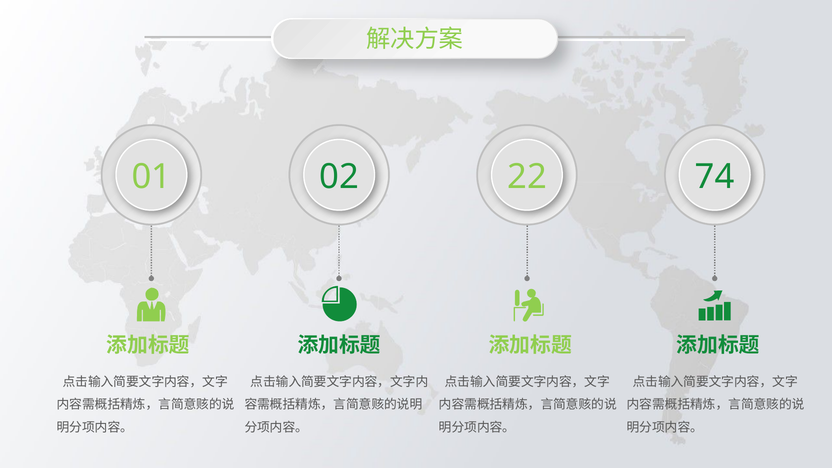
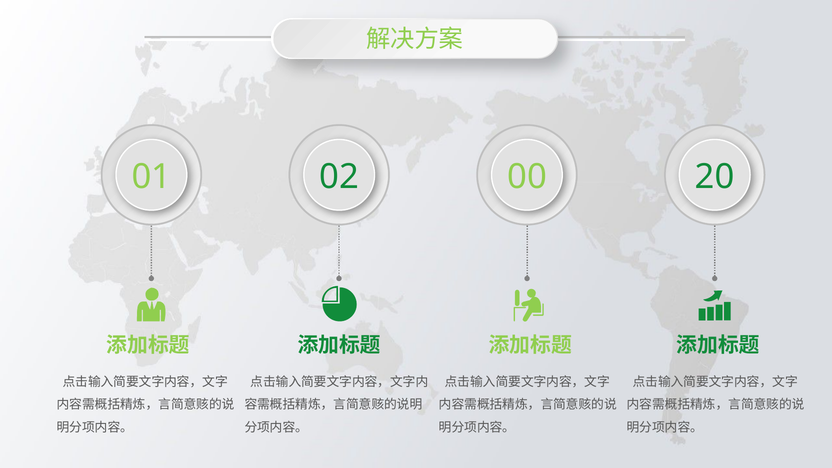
22: 22 -> 00 (527, 177)
74: 74 -> 20 (715, 177)
